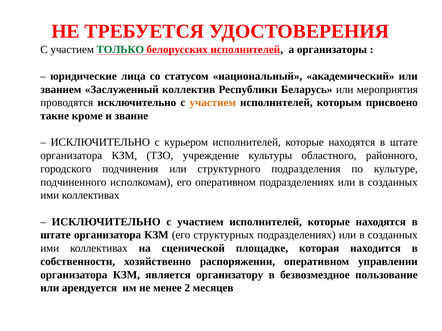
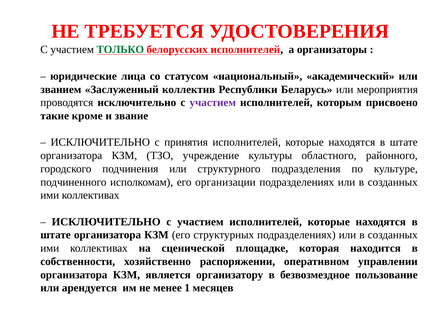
участием colour: orange -> purple (213, 103)
курьером: курьером -> принятия (186, 143)
его оперативном: оперативном -> организации (225, 182)
2: 2 -> 1 (187, 288)
